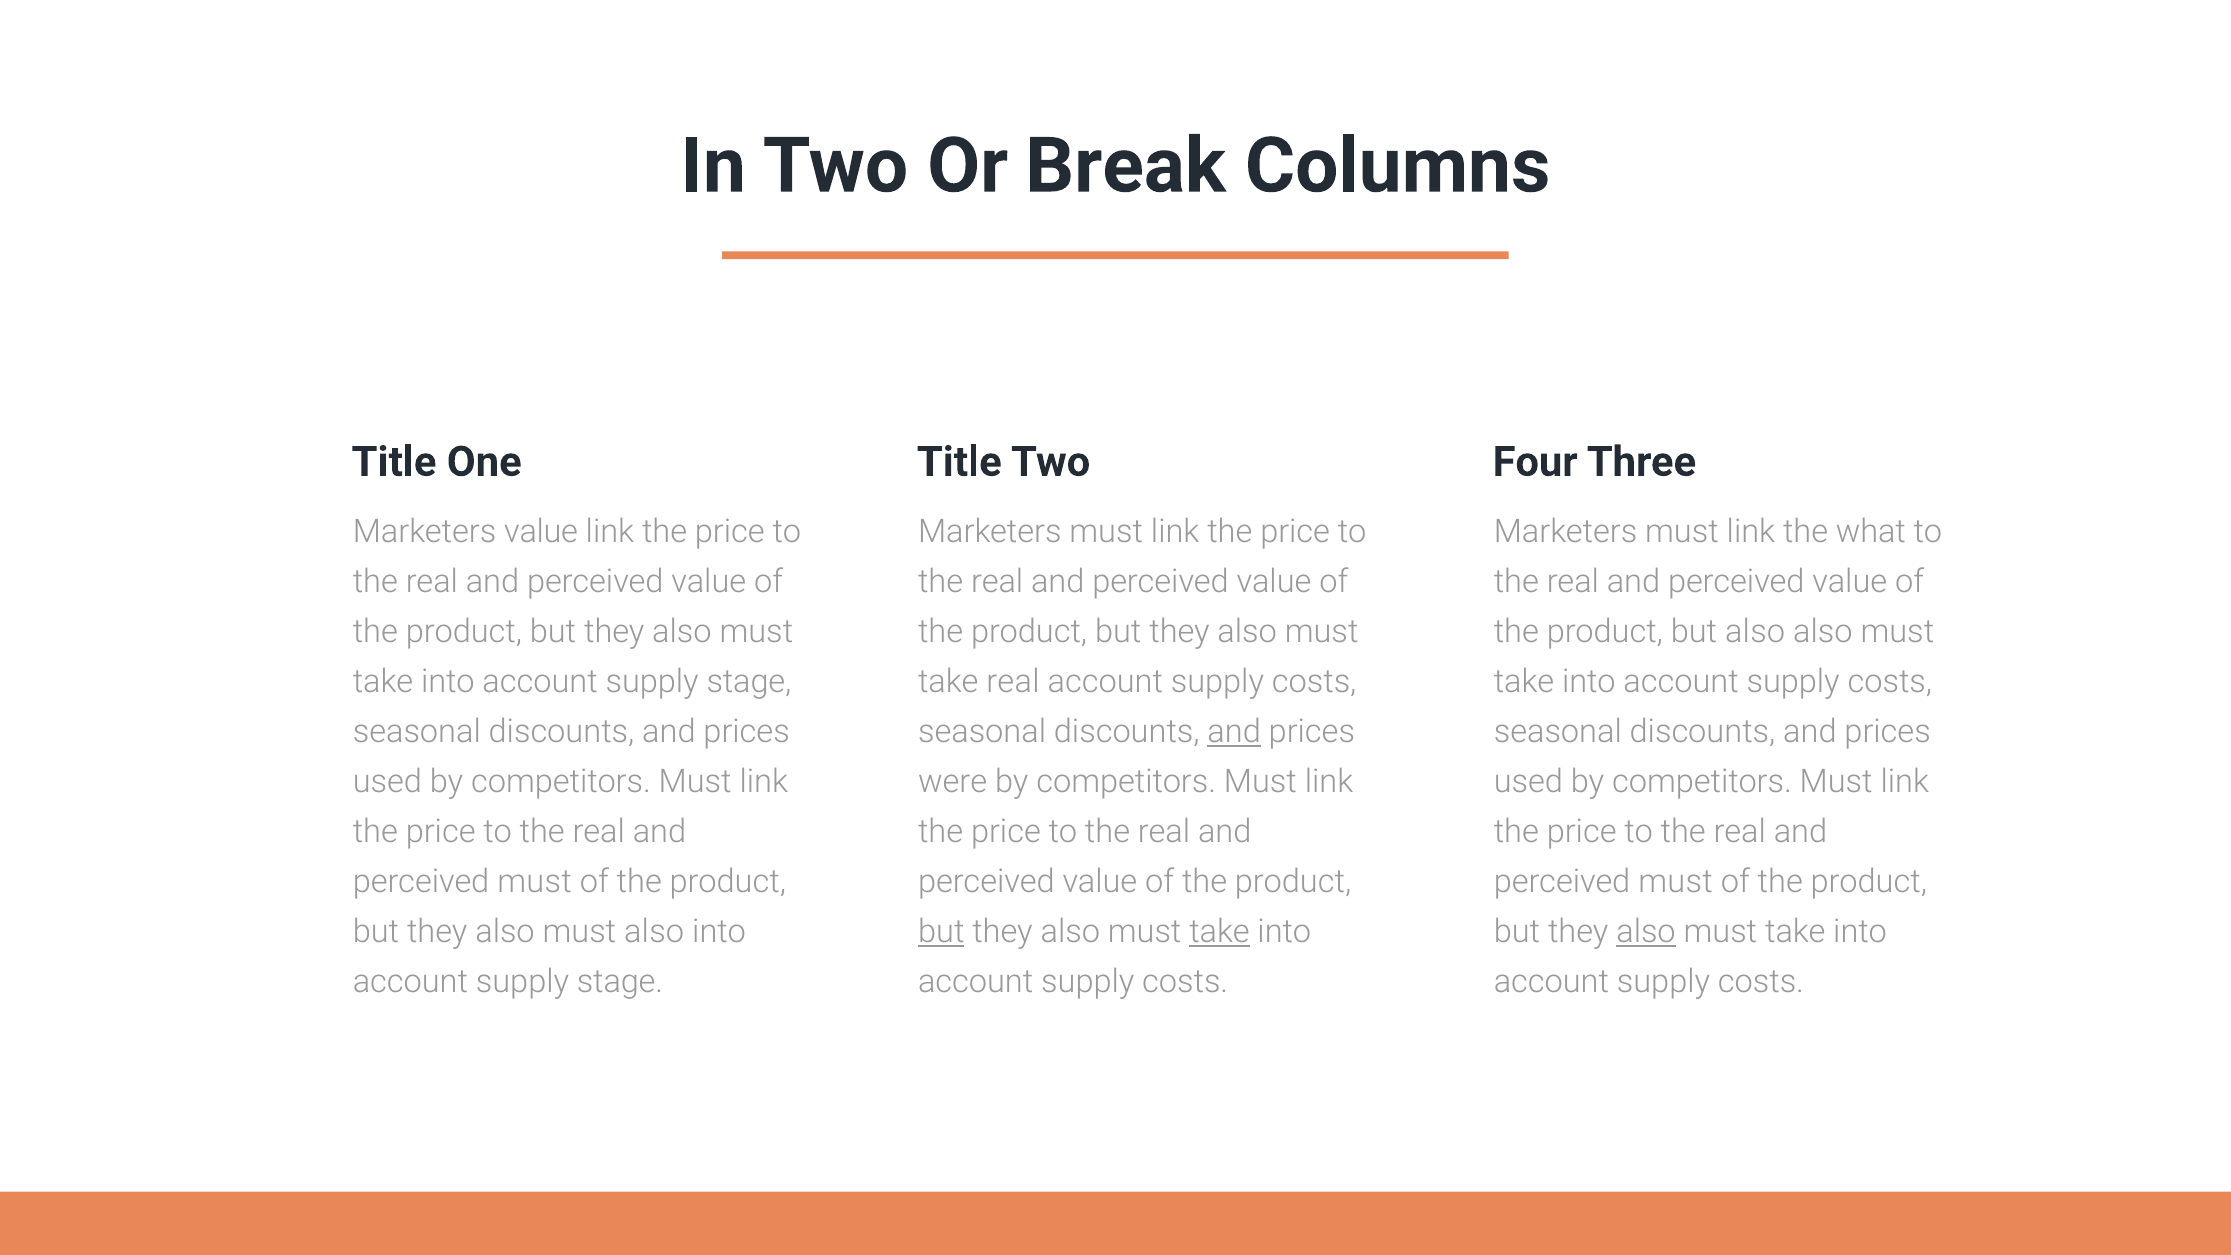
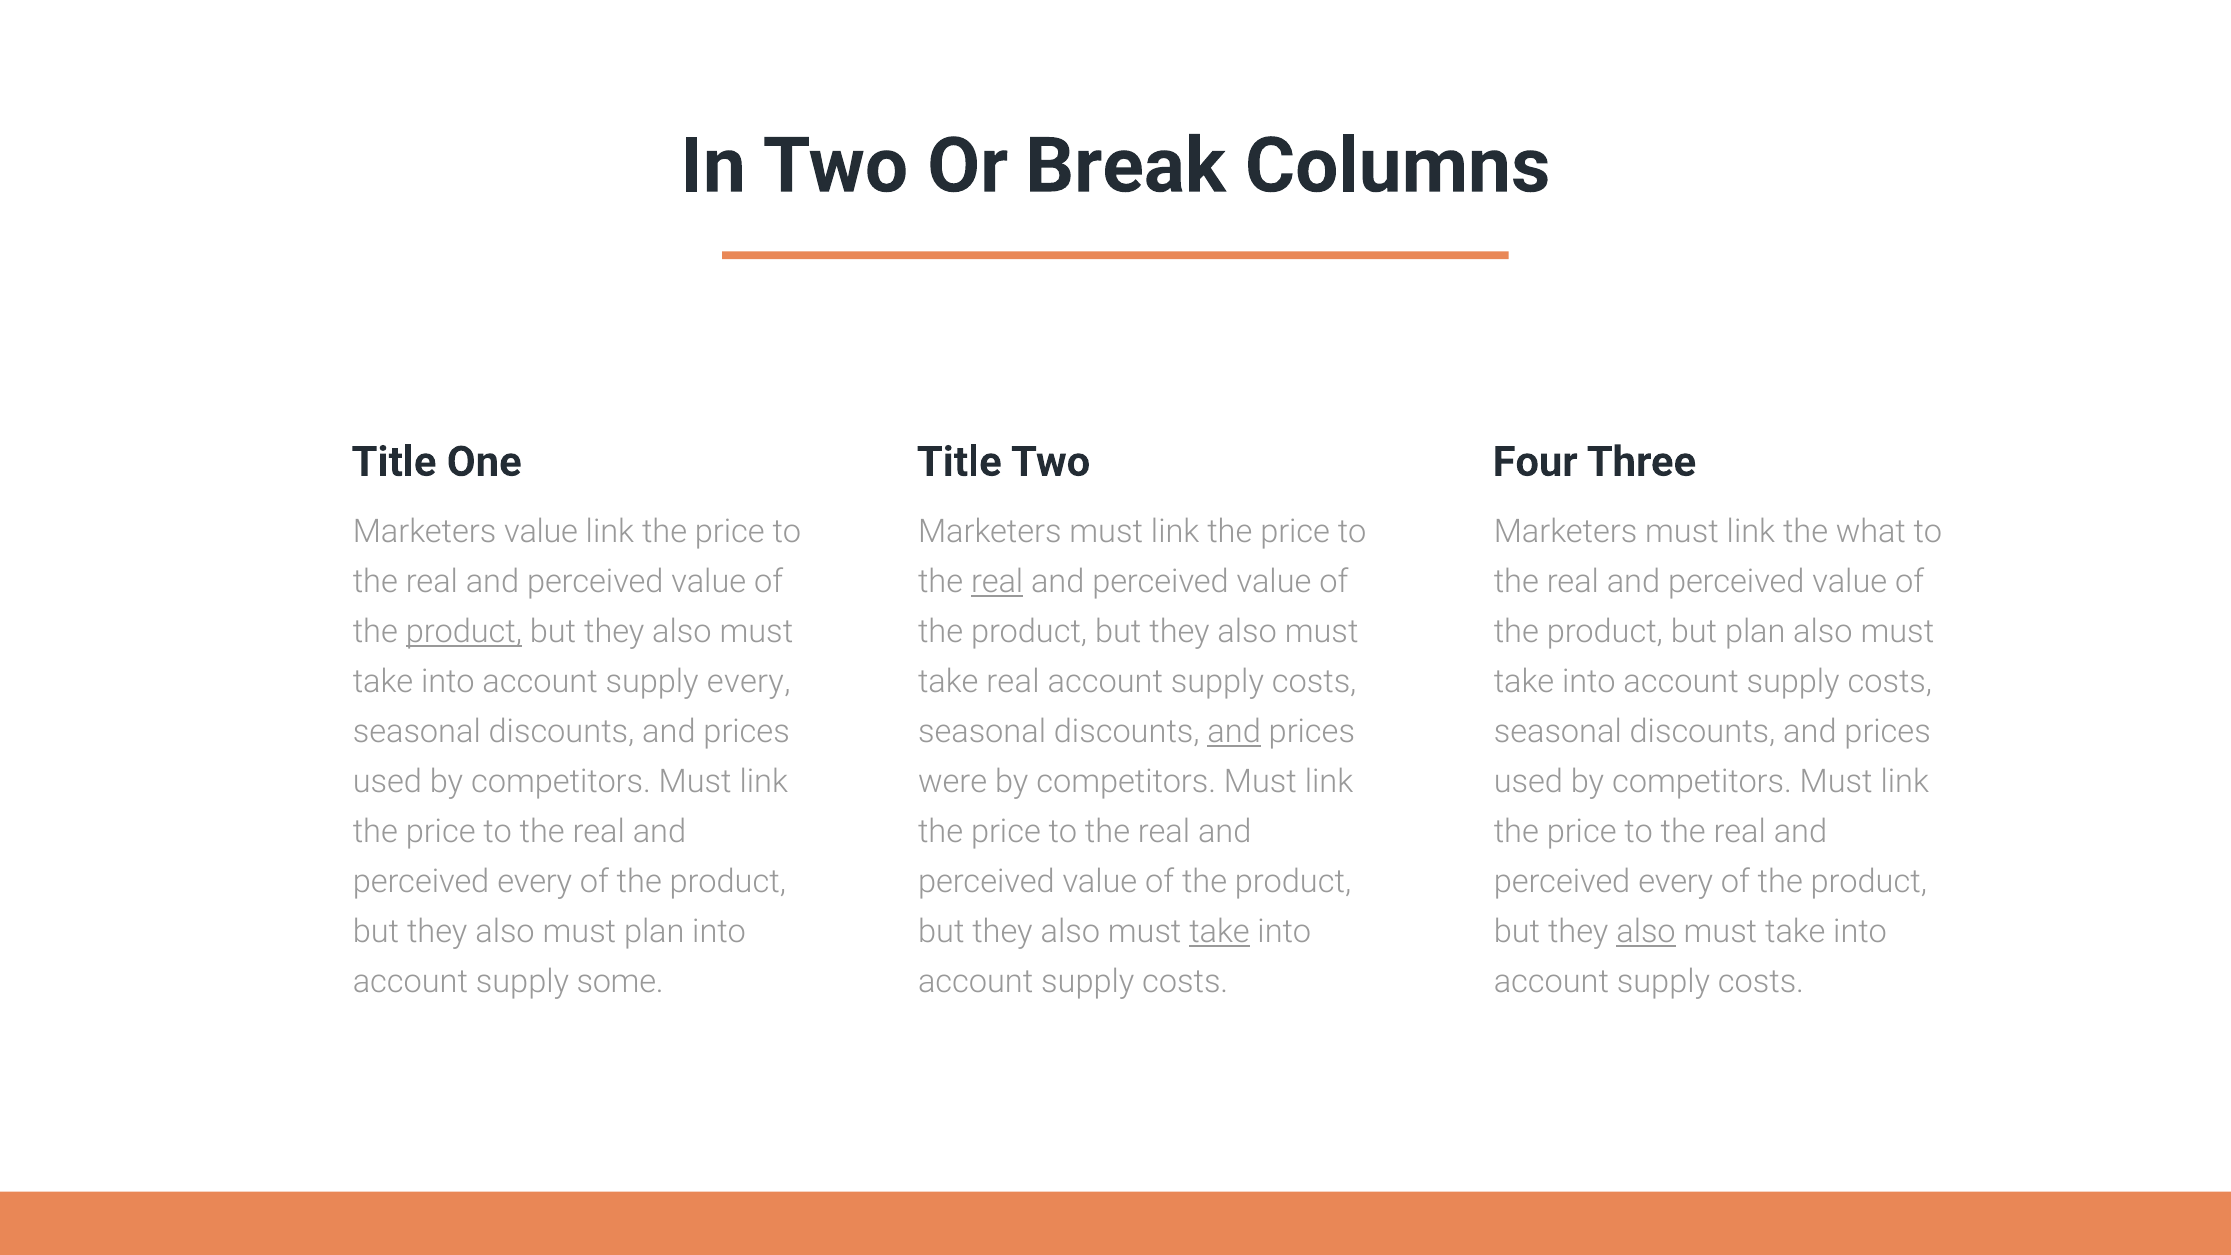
real underline: none -> present (997, 582)
product underline: none -> present (464, 632)
but also: also -> plan (1755, 632)
stage: stage -> every (749, 682)
must: must -> every (535, 882)
must: must -> every (1676, 882)
must also: also -> plan (654, 932)
but underline: present -> none (941, 932)
stage: stage -> some (620, 982)
